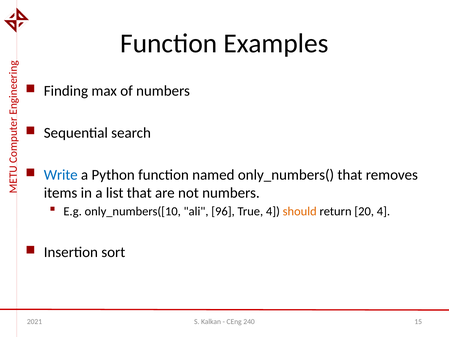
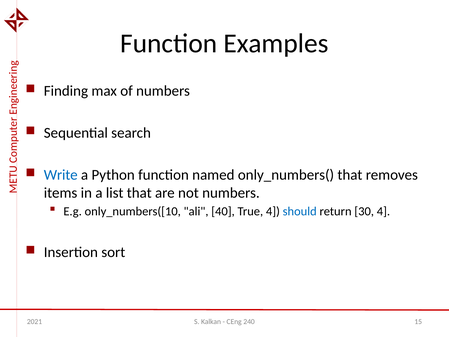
96: 96 -> 40 (223, 211)
should colour: orange -> blue (300, 211)
20: 20 -> 30 (364, 211)
